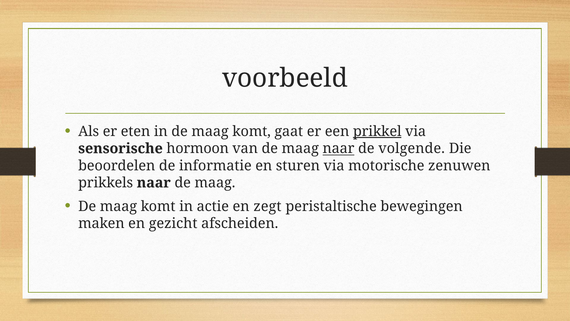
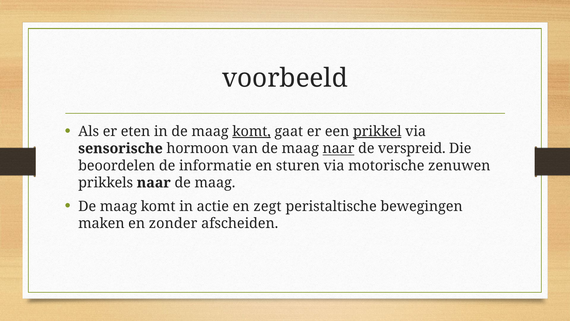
komt underline: none -> present (252, 131)
volgende: volgende -> verspreid (412, 148)
gezicht: gezicht -> zonder (173, 223)
